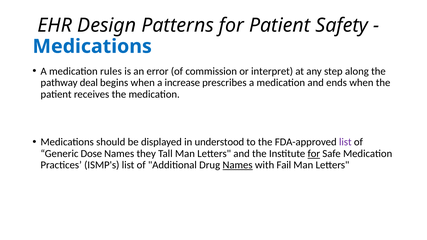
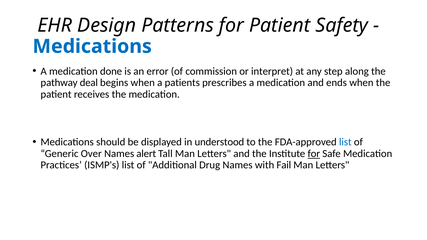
rules: rules -> done (111, 71)
increase: increase -> patients (182, 83)
list colour: purple -> blue (345, 142)
Dose: Dose -> Over (91, 154)
they: they -> alert (146, 154)
Names underline: present -> none (238, 165)
